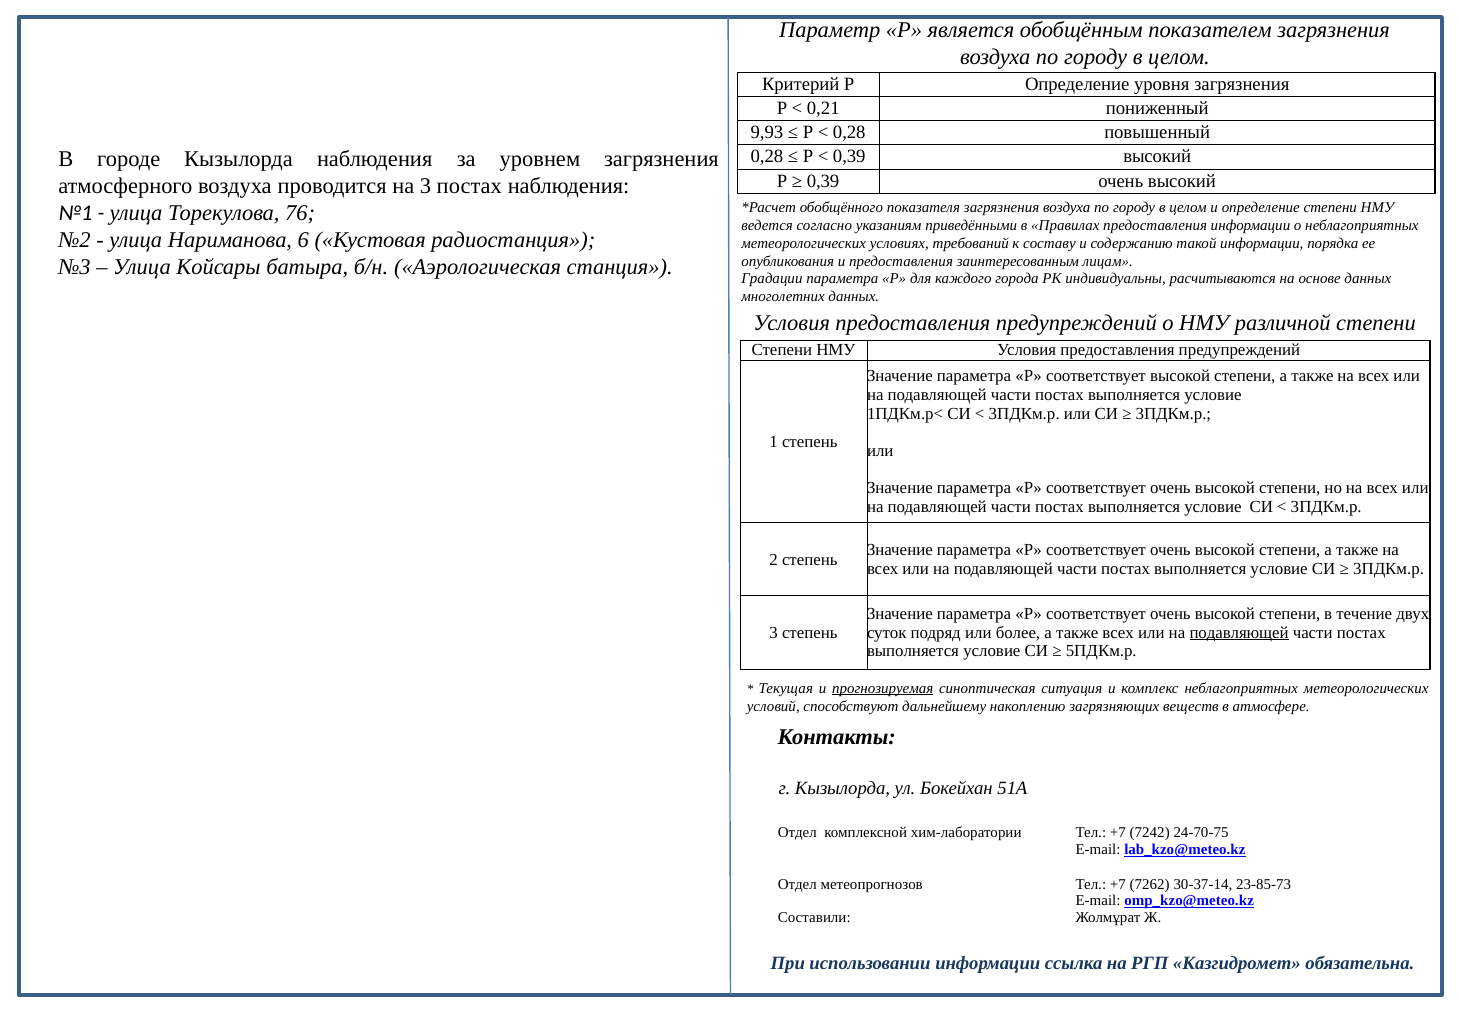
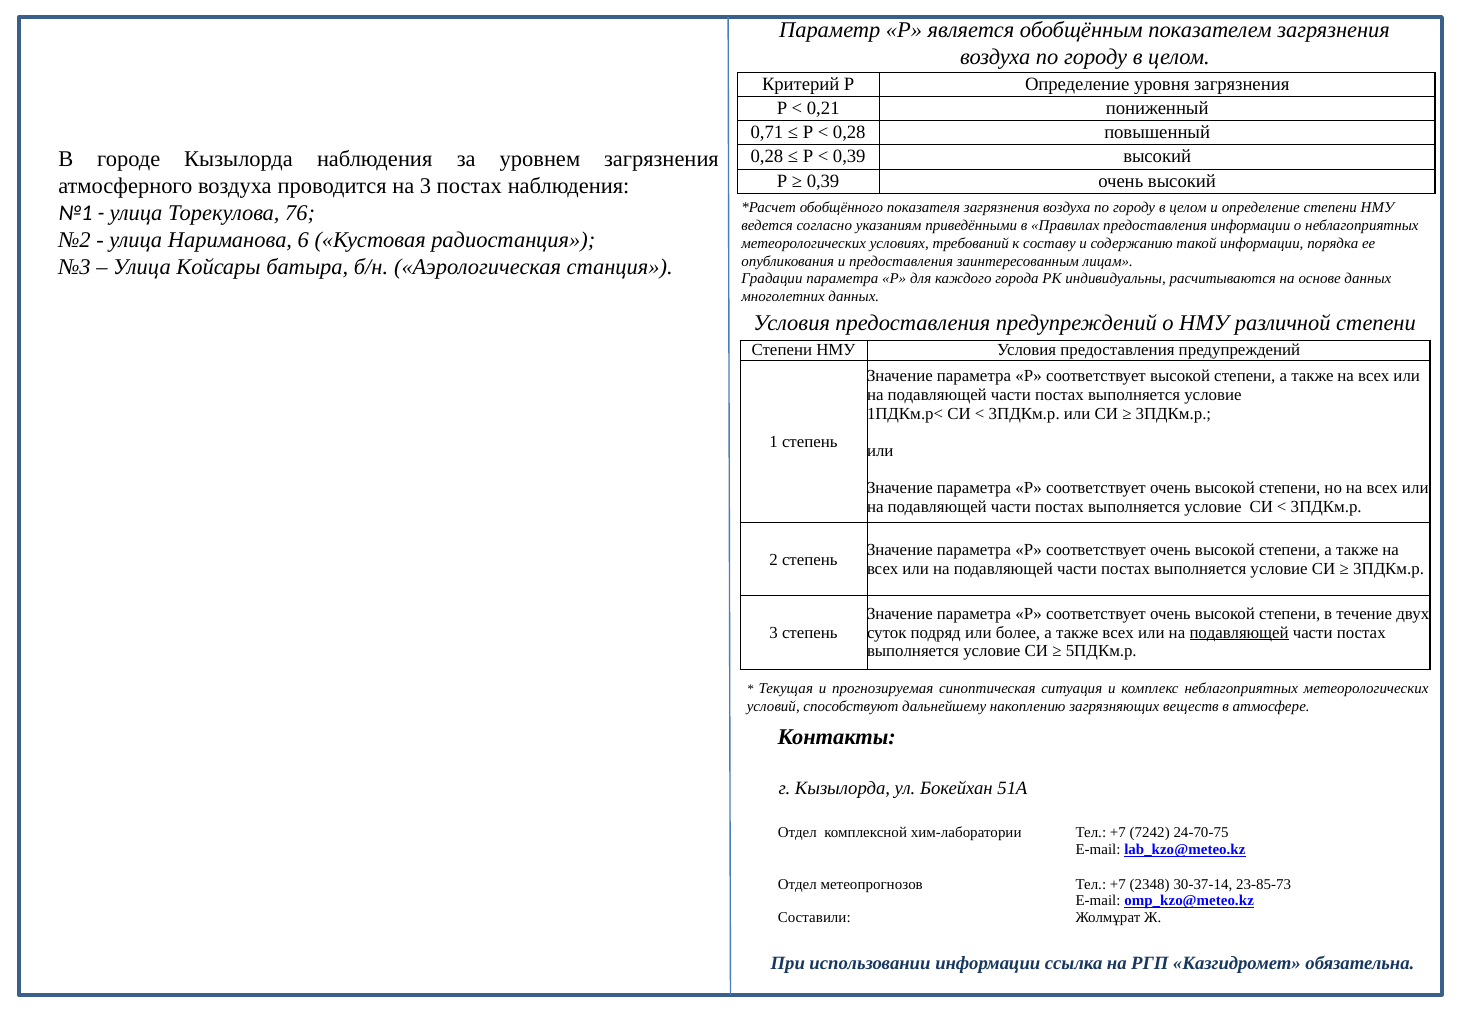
9,93: 9,93 -> 0,71 (767, 133)
прогнозируемая underline: present -> none (883, 688)
7262: 7262 -> 2348 (1150, 884)
